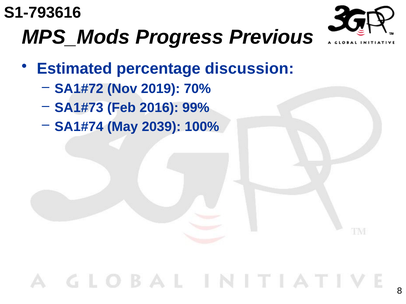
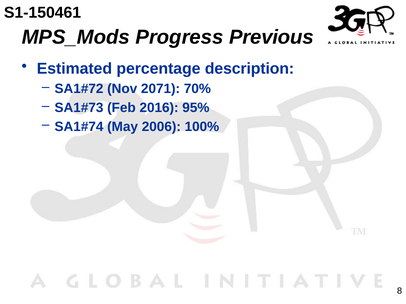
S1-793616: S1-793616 -> S1-150461 (43, 13)
discussion: discussion -> description (250, 69)
2019: 2019 -> 2071 (161, 89)
99%: 99% -> 95% (196, 108)
2039: 2039 -> 2006 (161, 127)
